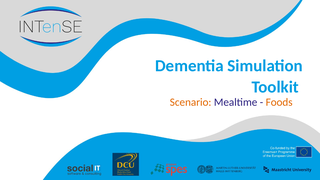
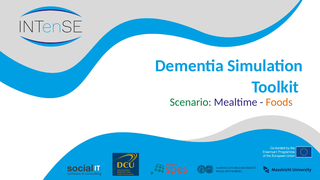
Scenario colour: orange -> green (191, 102)
